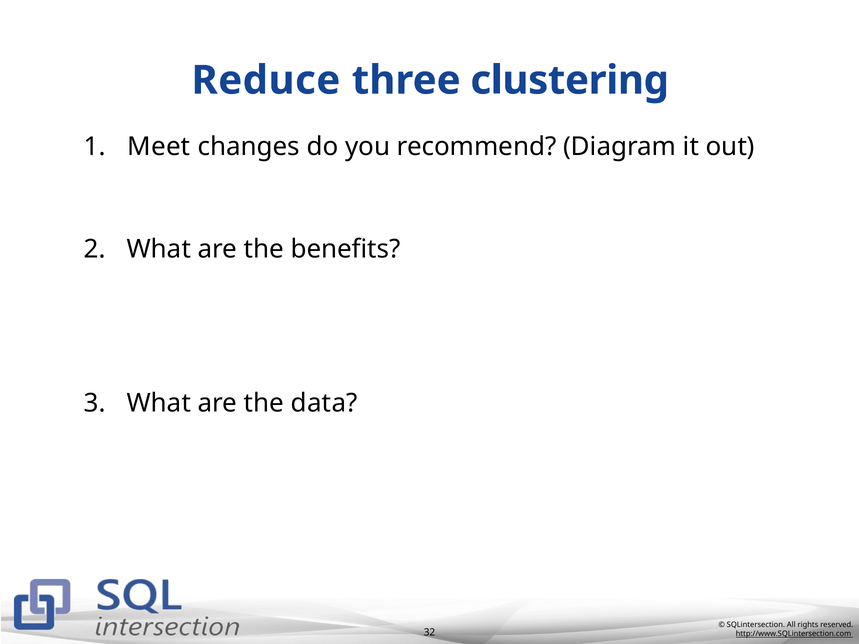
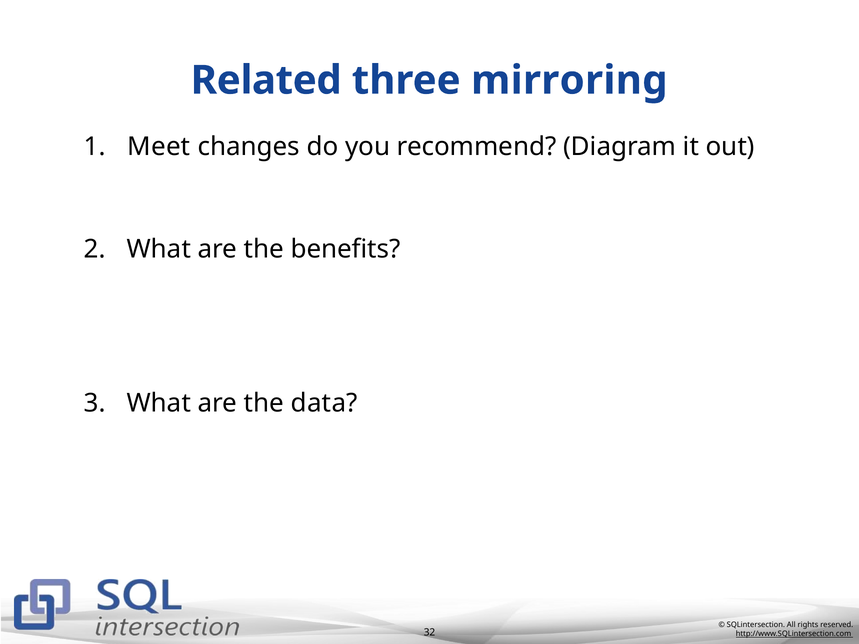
Reduce: Reduce -> Related (266, 80)
clustering: clustering -> mirroring (569, 80)
